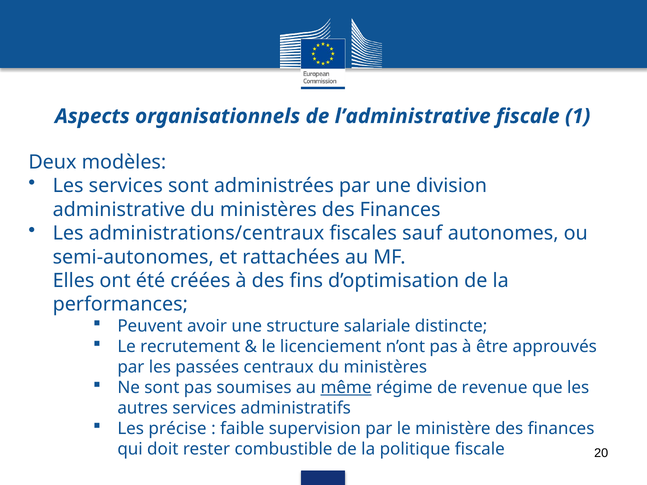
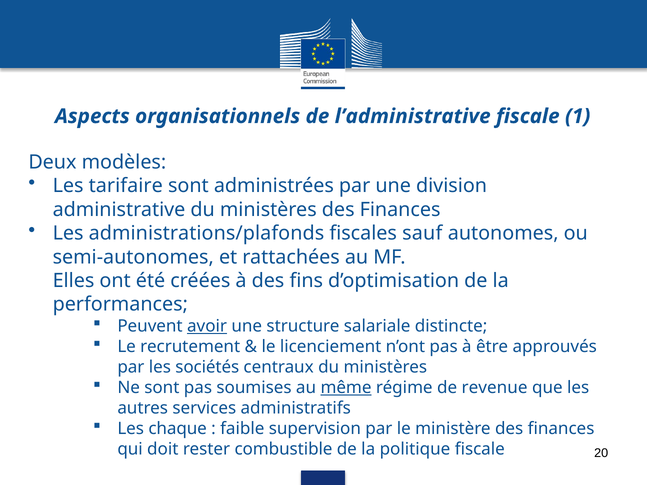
Les services: services -> tarifaire (126, 186)
administrations/centraux: administrations/centraux -> administrations/plafonds (206, 233)
avoir underline: none -> present (207, 327)
passées: passées -> sociétés (207, 367)
précise: précise -> chaque (178, 429)
